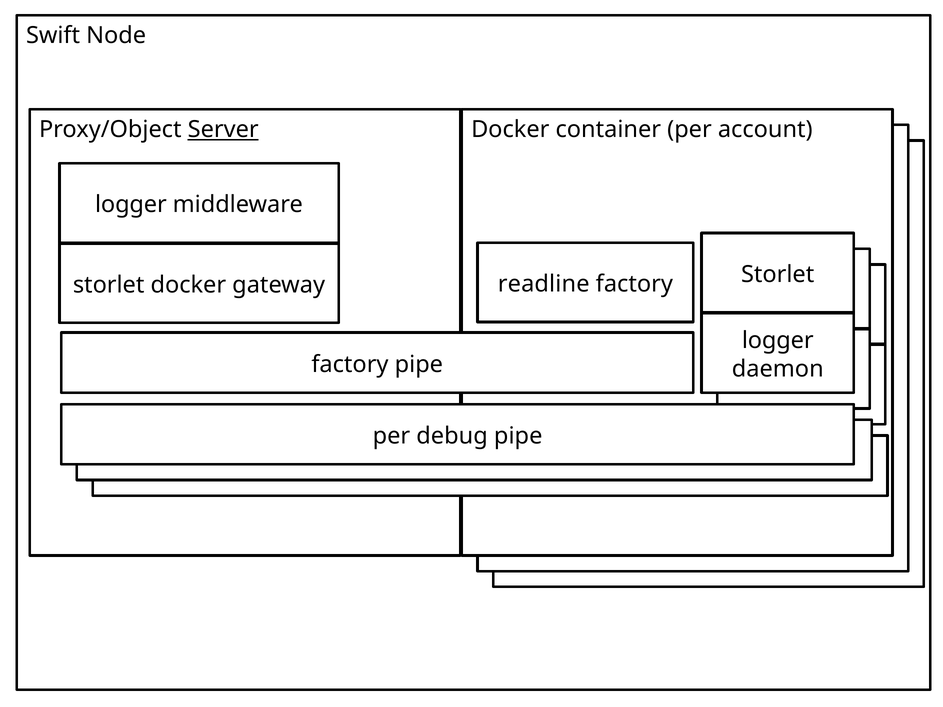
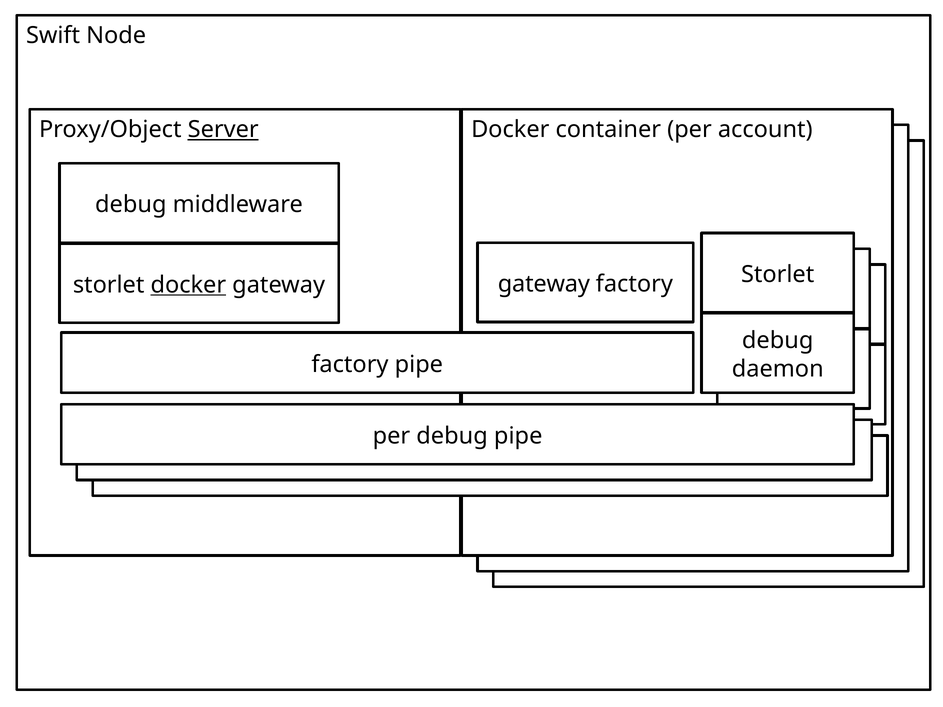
logger: logger -> debug (131, 205)
readline: readline -> gateway (544, 284)
docker underline: none -> present (188, 285)
logger: logger -> debug (778, 341)
